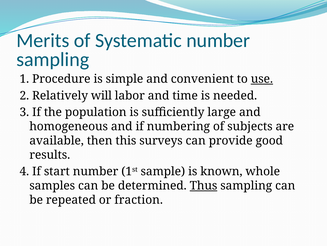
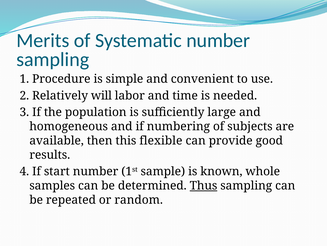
use underline: present -> none (262, 79)
surveys: surveys -> flexible (161, 140)
fraction: fraction -> random (139, 199)
